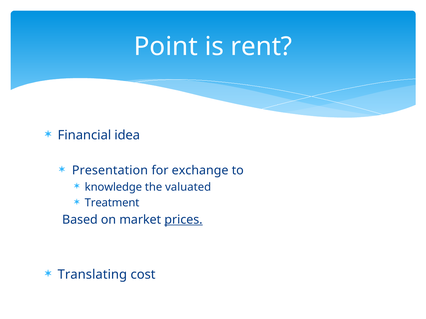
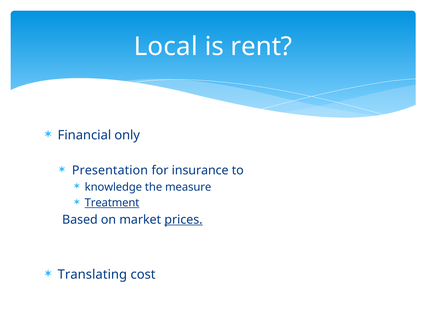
Point: Point -> Local (166, 47)
idea: idea -> only (127, 135)
exchange: exchange -> insurance (200, 171)
valuated: valuated -> measure (188, 187)
Treatment underline: none -> present (112, 203)
